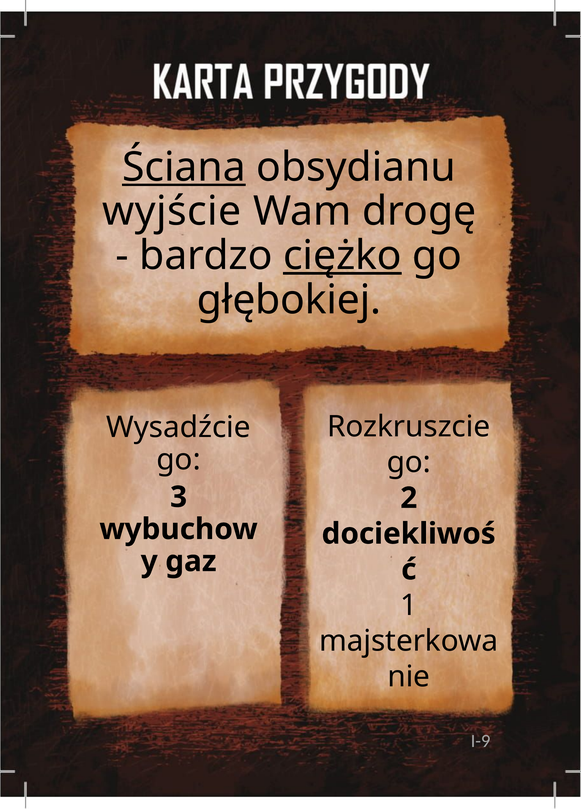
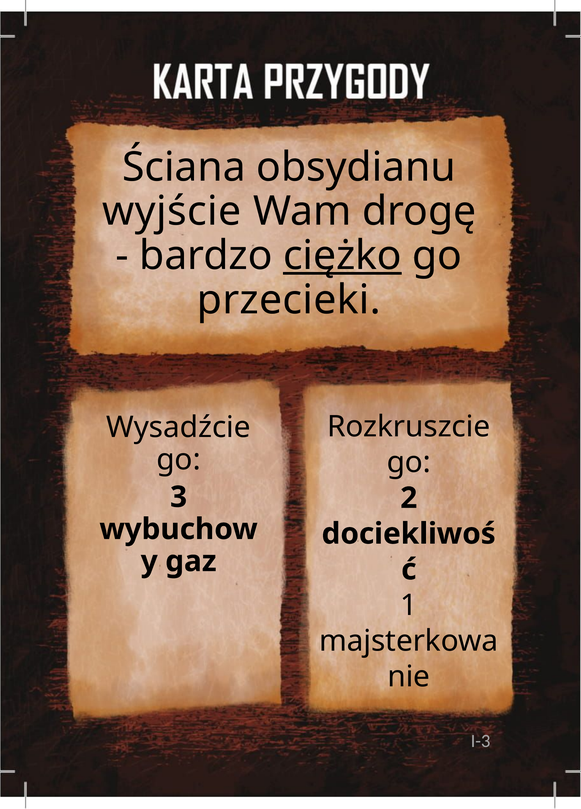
Ściana underline: present -> none (184, 167)
głębokiej: głębokiej -> przecieki (289, 300)
I-9: I-9 -> I-3 (481, 741)
